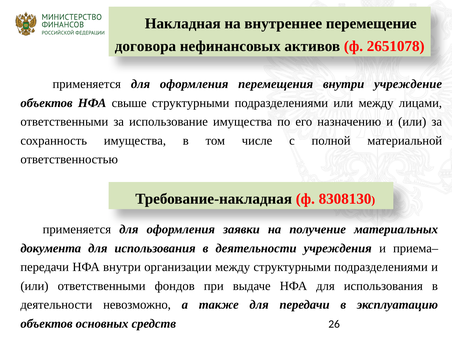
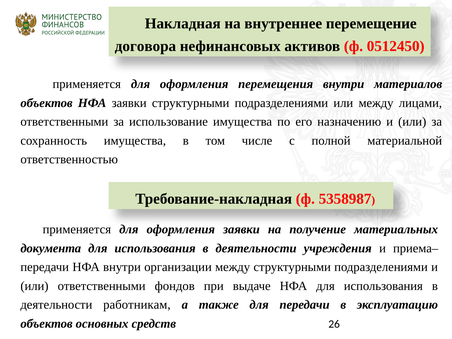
2651078: 2651078 -> 0512450 (396, 46)
учреждение: учреждение -> материалов (408, 84)
НФА свыше: свыше -> заявки (129, 103)
8308130: 8308130 -> 5358987 (345, 199)
невозможно: невозможно -> работникам (137, 305)
